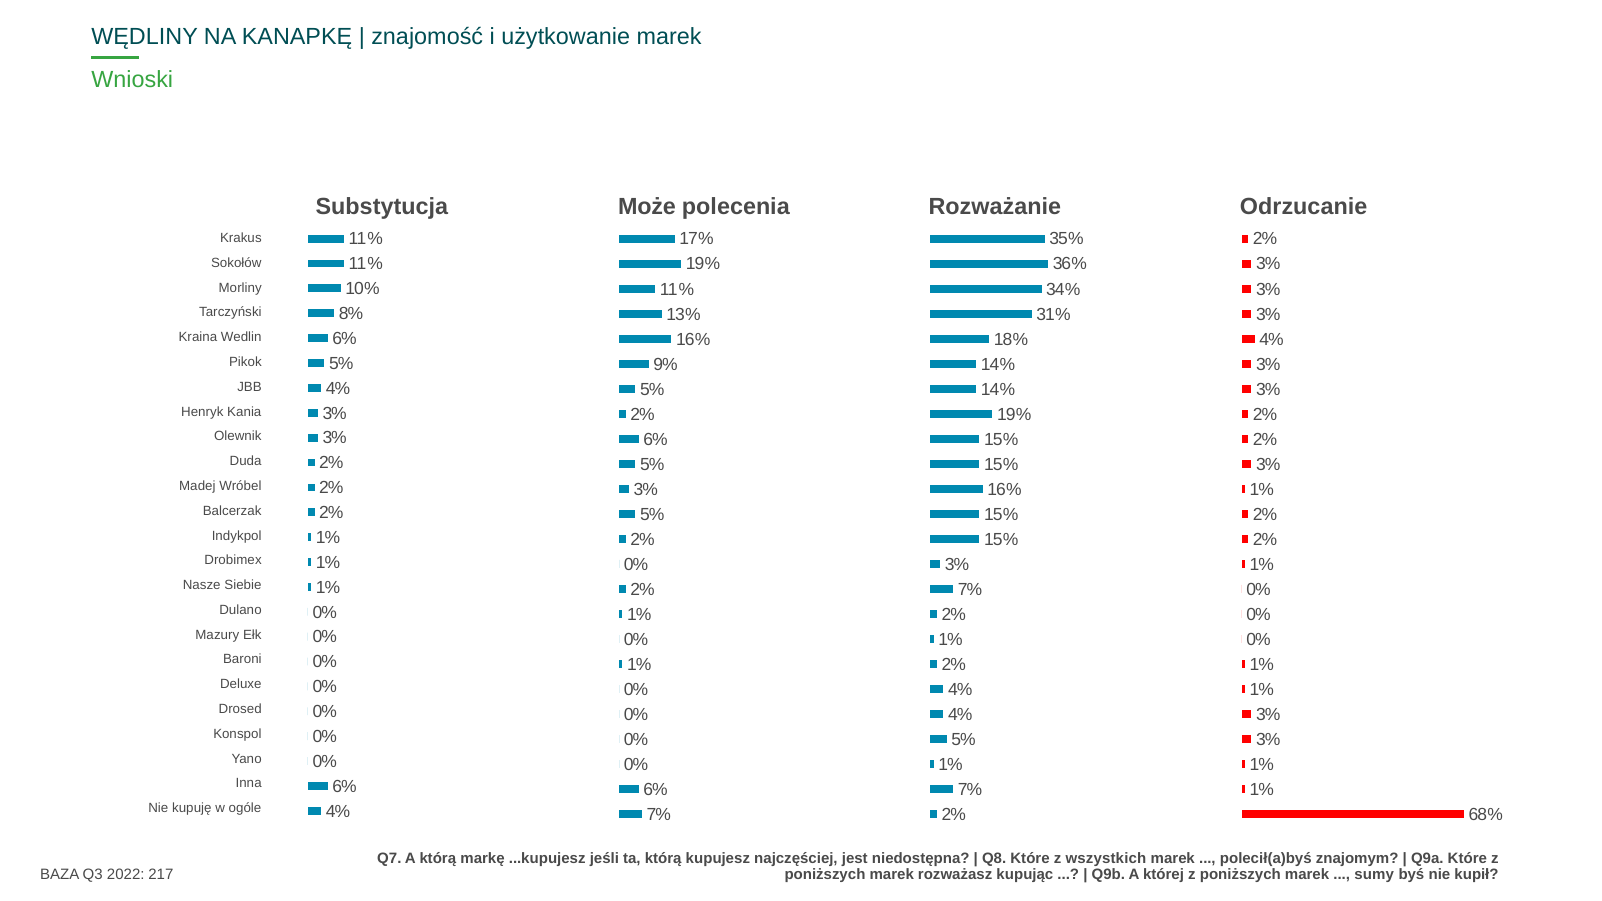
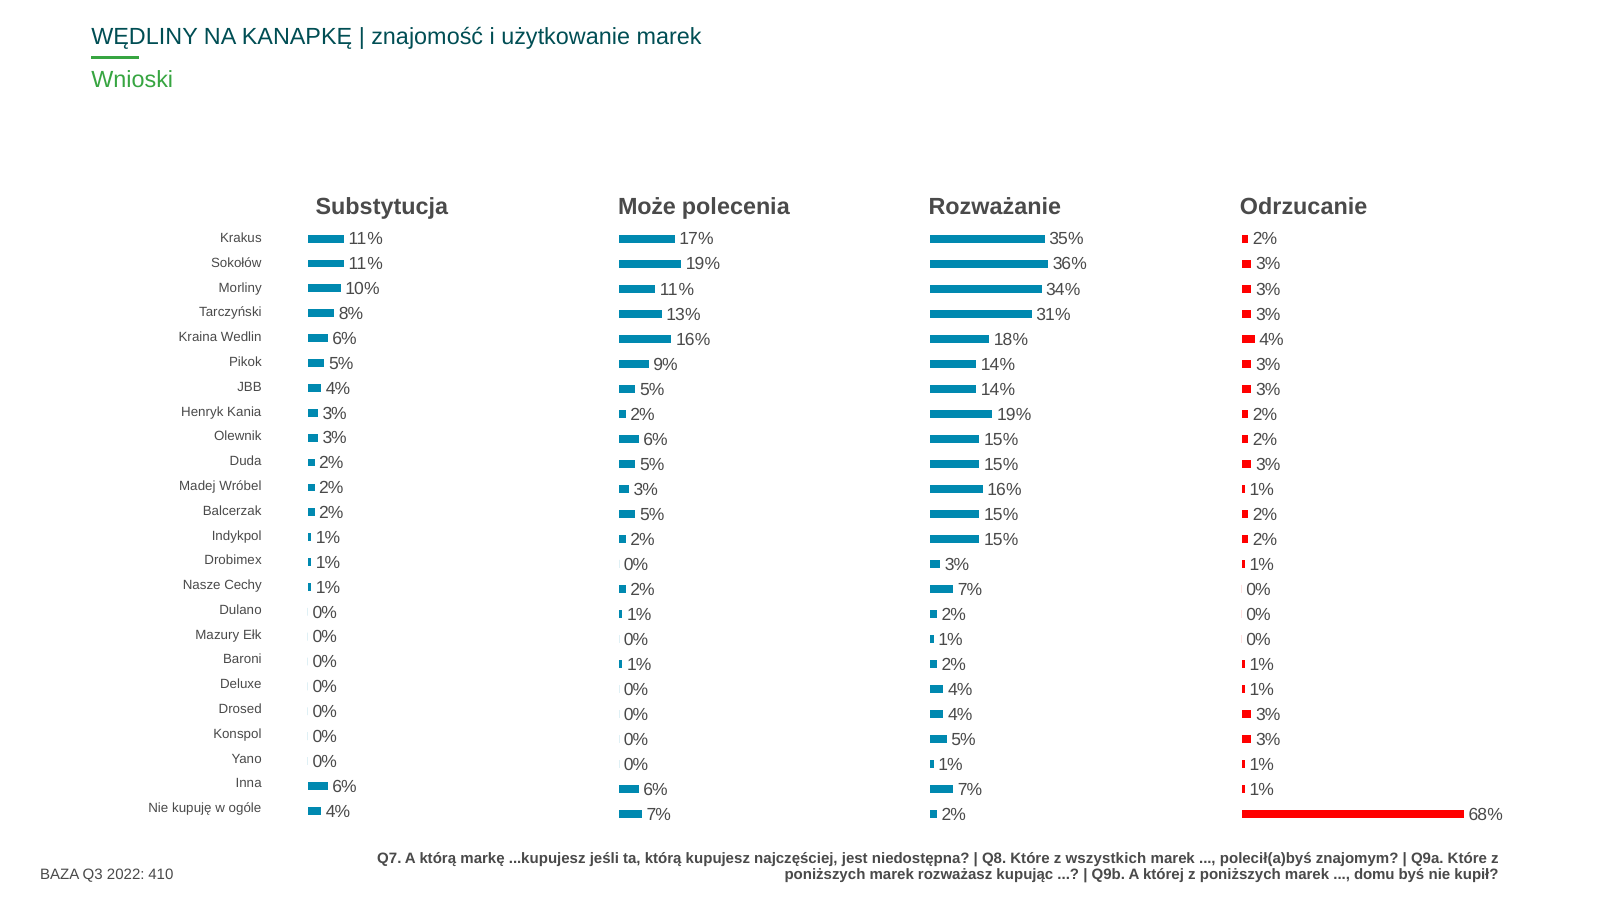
Siebie: Siebie -> Cechy (243, 585)
217: 217 -> 410 (161, 874)
sumy: sumy -> domu (1374, 875)
